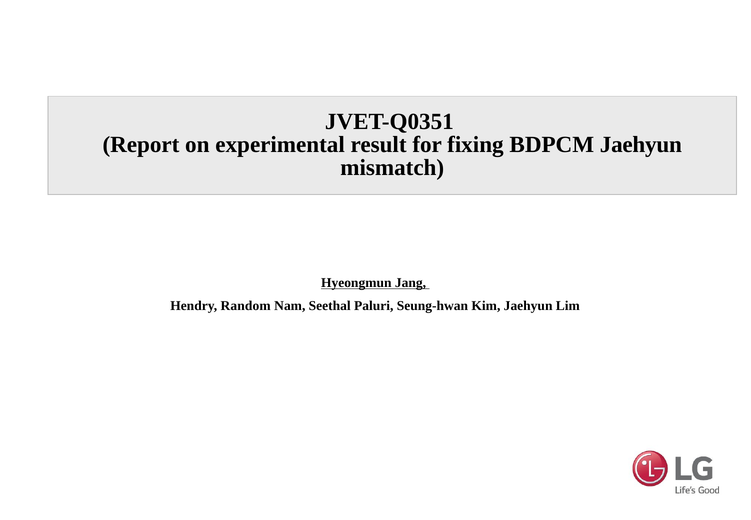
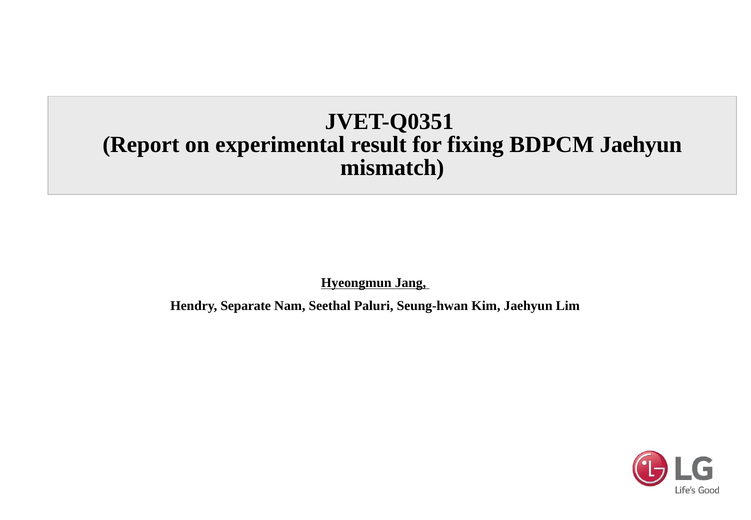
Random: Random -> Separate (246, 306)
